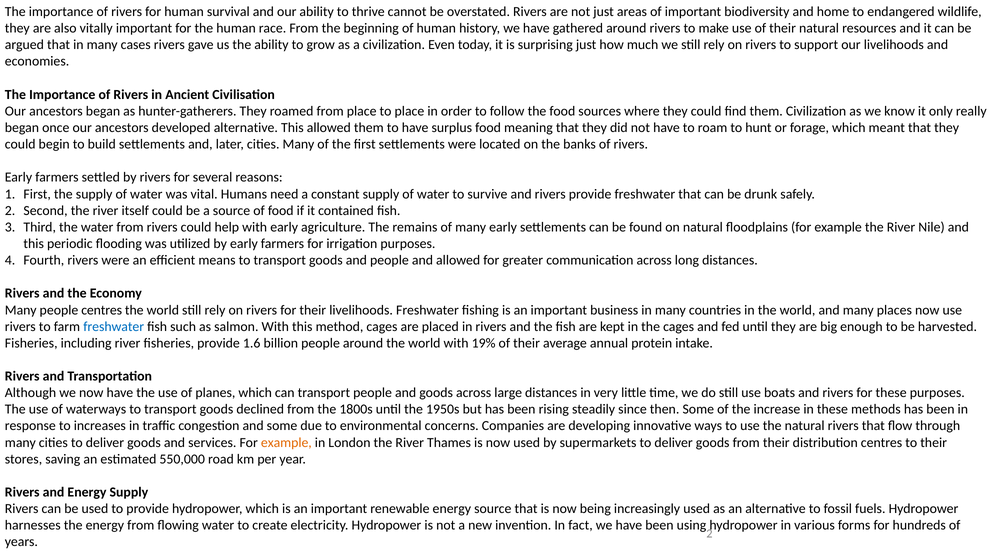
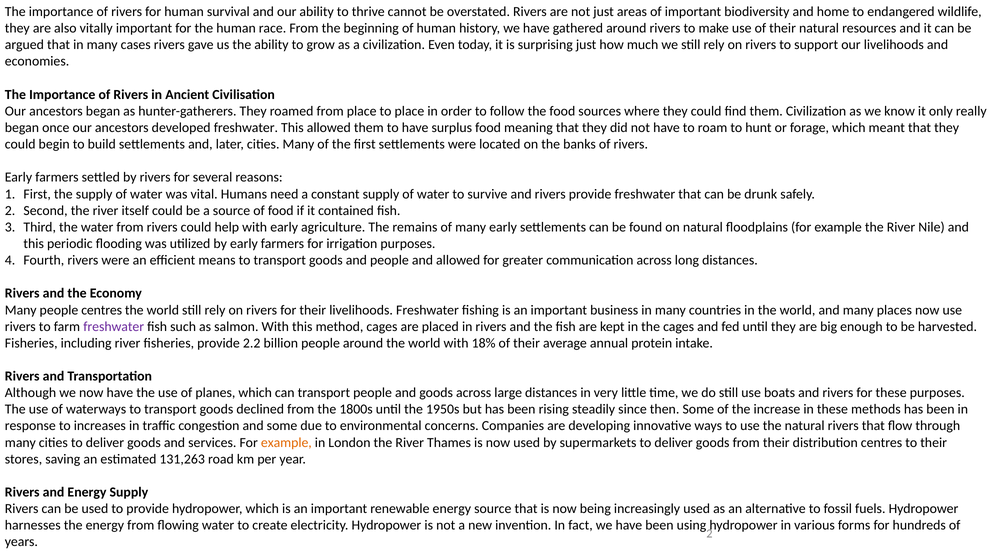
developed alternative: alternative -> freshwater (246, 128)
freshwater colour: blue -> purple (114, 326)
1.6: 1.6 -> 2.2 (252, 343)
19%: 19% -> 18% (484, 343)
550,000: 550,000 -> 131,263 (182, 459)
